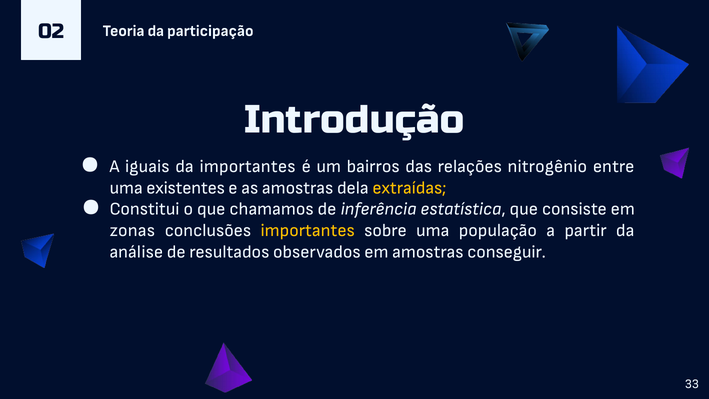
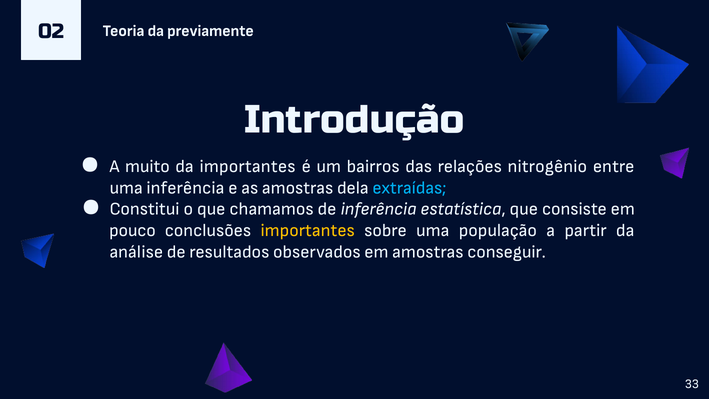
participação: participação -> previamente (210, 31)
iguais: iguais -> muito (147, 167)
uma existentes: existentes -> inferência (185, 188)
extraídas colour: yellow -> light blue (409, 188)
zonas: zonas -> pouco (133, 230)
